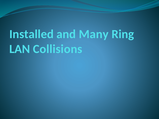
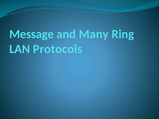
Installed: Installed -> Message (32, 34)
Collisions: Collisions -> Protocols (58, 49)
